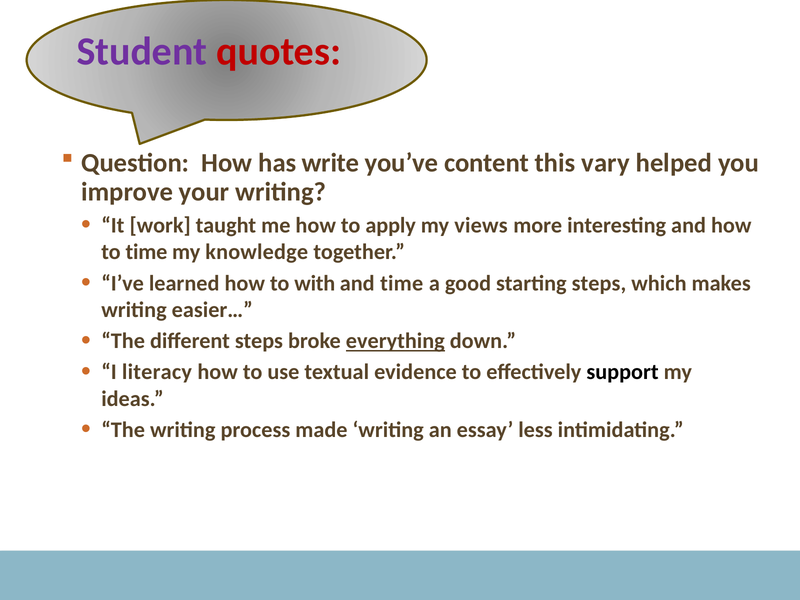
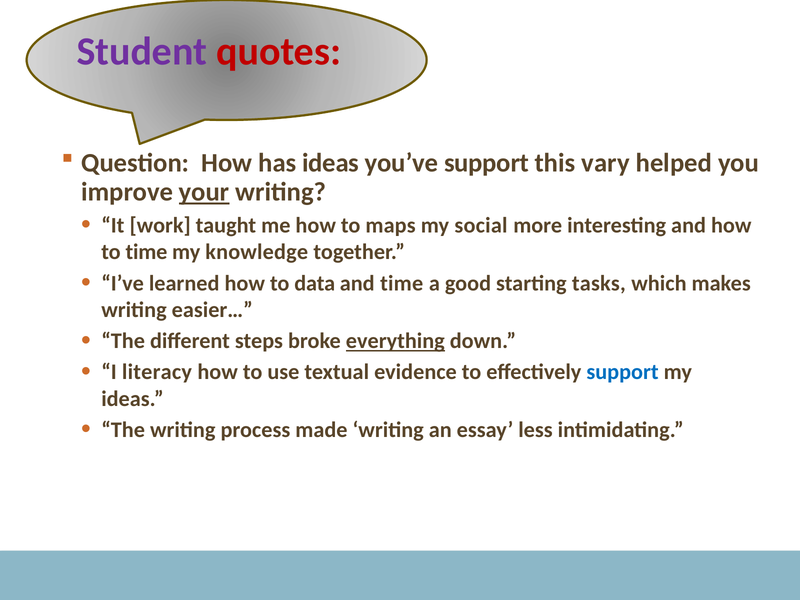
has write: write -> ideas (331, 163)
you’ve content: content -> support (486, 163)
your underline: none -> present (204, 192)
apply: apply -> maps (391, 225)
views: views -> social (481, 225)
with: with -> data (315, 283)
starting steps: steps -> tasks (599, 283)
support colour: black -> blue (623, 372)
